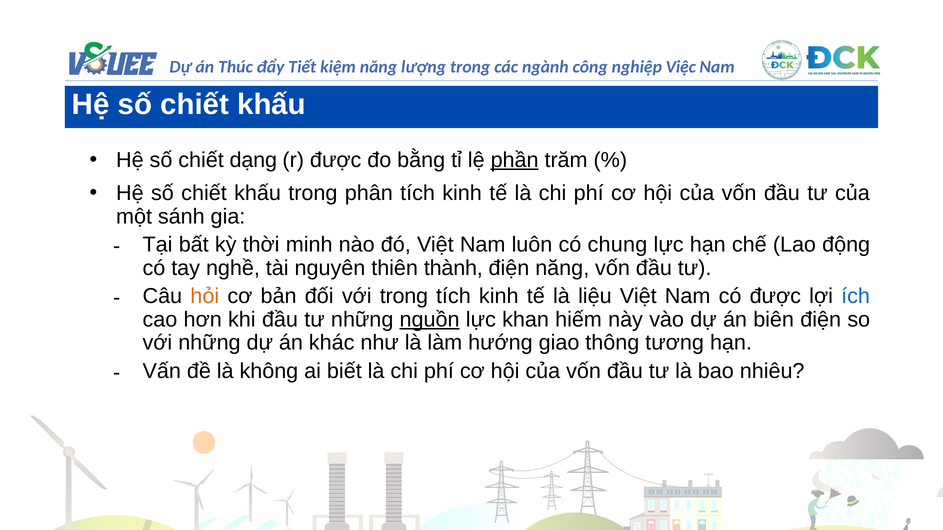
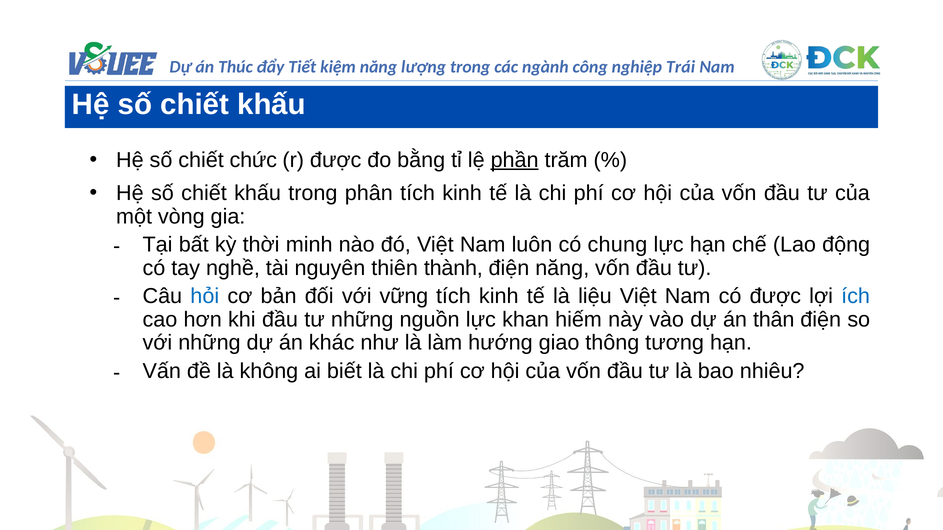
Việc: Việc -> Trái (681, 67)
dạng: dạng -> chức (253, 160)
sánh: sánh -> vòng (181, 217)
hỏi colour: orange -> blue (205, 296)
với trong: trong -> vững (404, 296)
nguồn underline: present -> none (430, 320)
biên: biên -> thân (774, 320)
